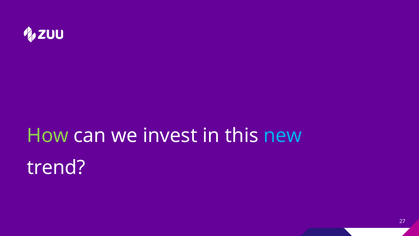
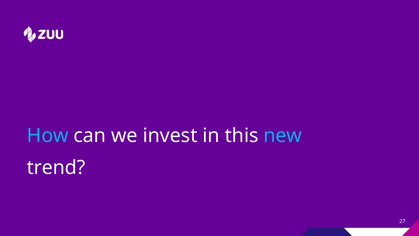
How colour: light green -> light blue (48, 136)
